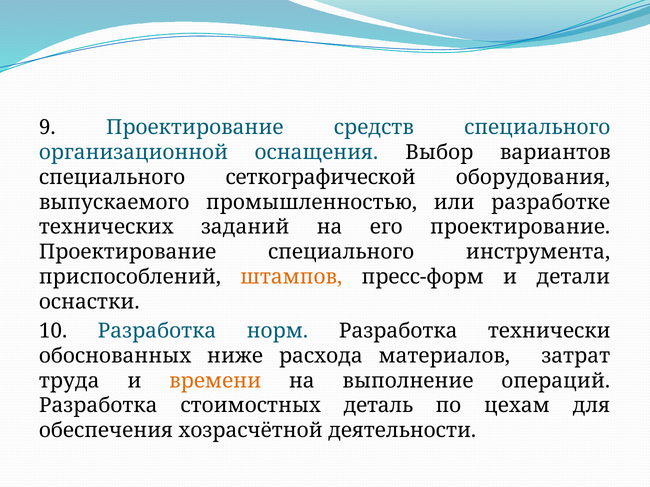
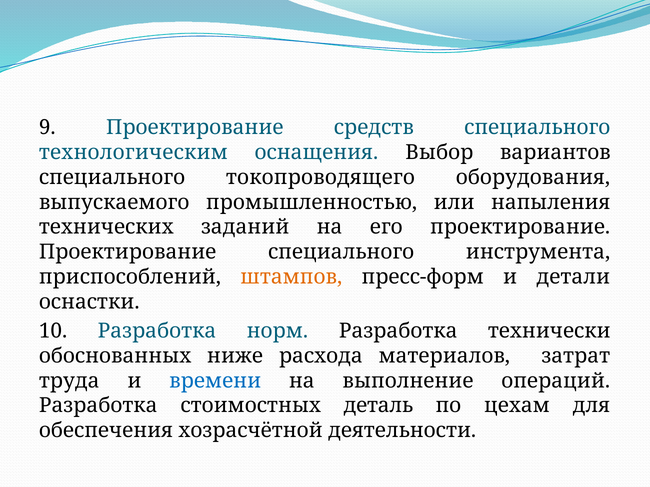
организационной: организационной -> технологическим (133, 153)
сеткографической: сеткографической -> токопроводящего (320, 178)
разработке: разработке -> напыления (551, 202)
времени colour: orange -> blue (215, 381)
